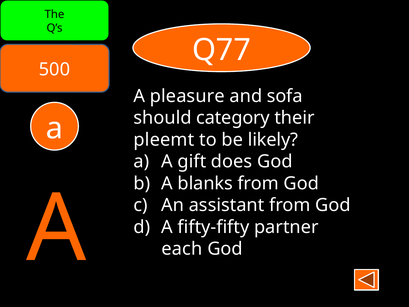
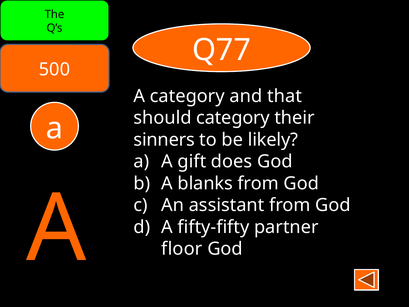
A pleasure: pleasure -> category (187, 96)
sofa: sofa -> that (285, 96)
pleemt: pleemt -> sinners (164, 140)
each: each -> floor (182, 249)
